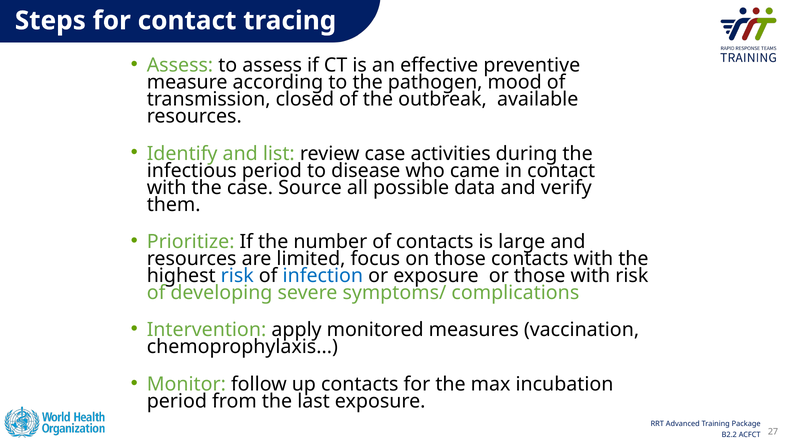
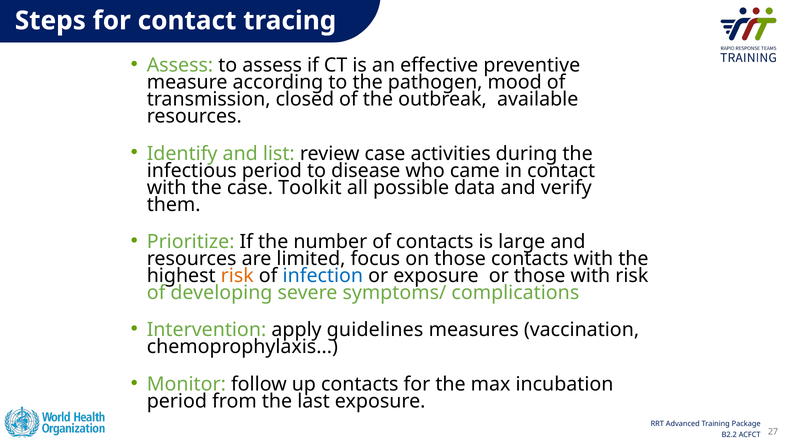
Source: Source -> Toolkit (310, 187)
risk colour: blue -> orange (237, 275)
monitored: monitored -> guidelines (375, 330)
